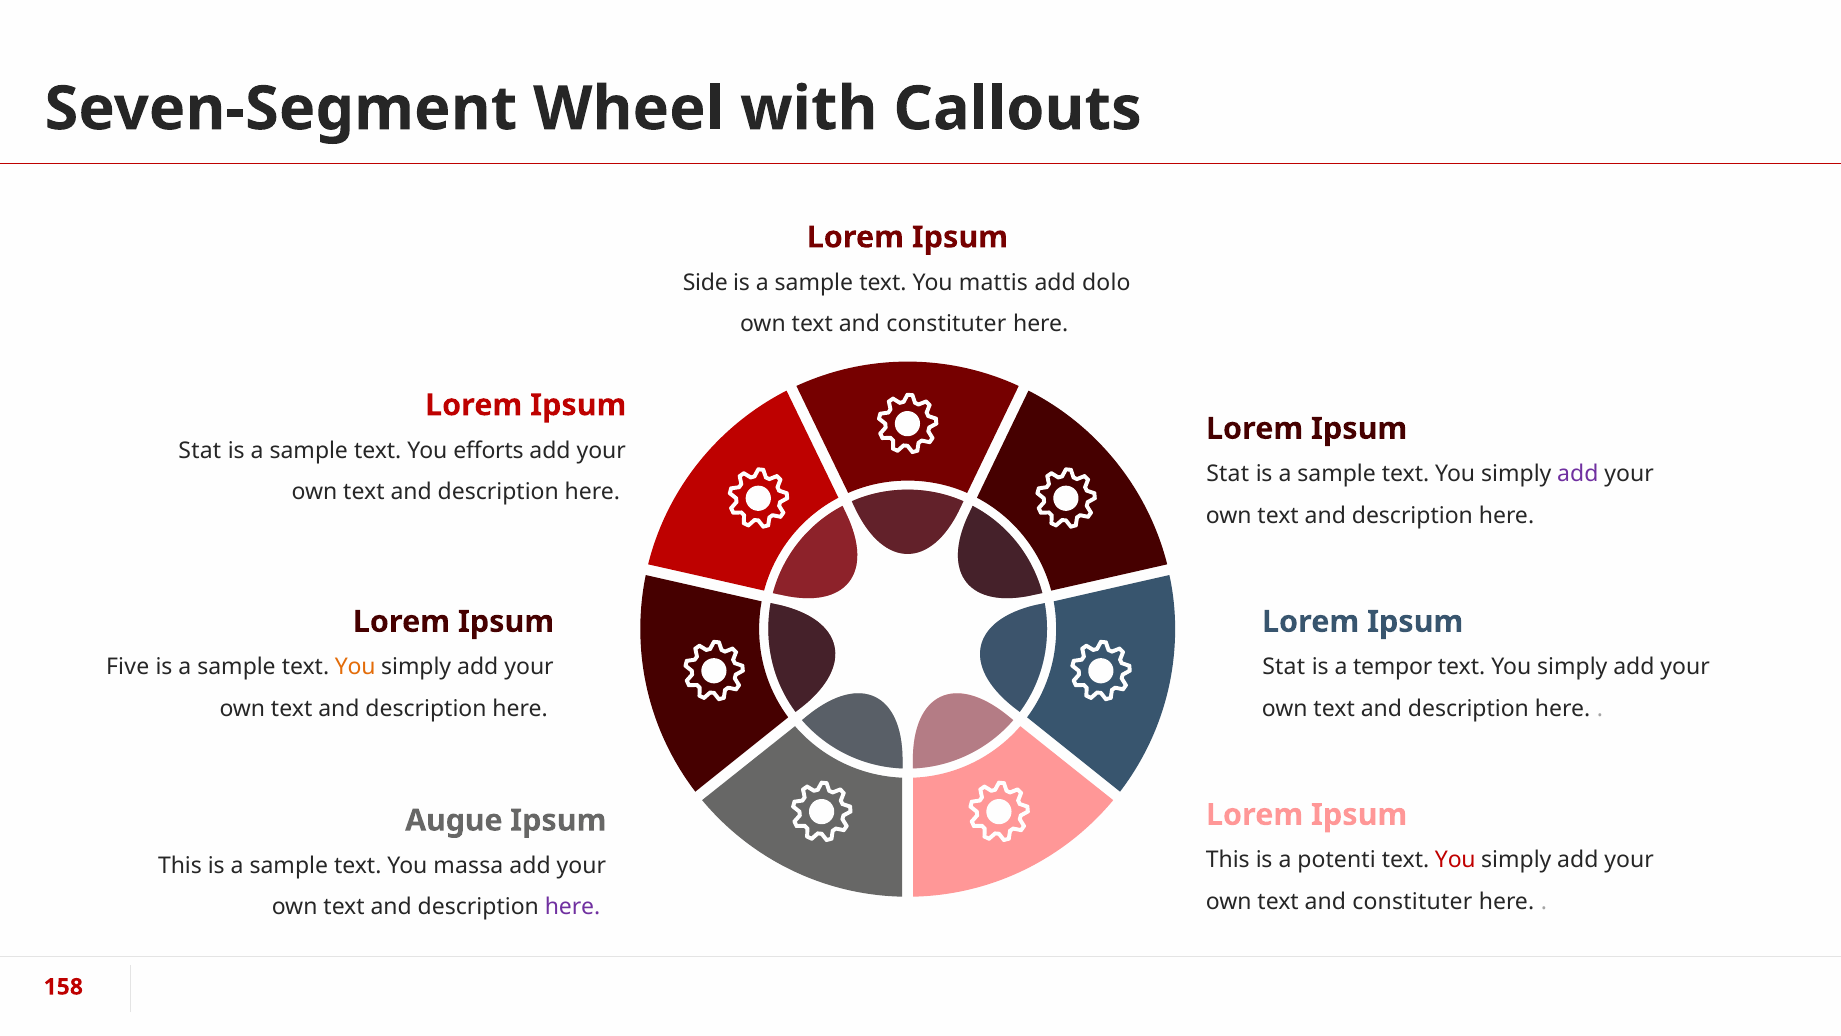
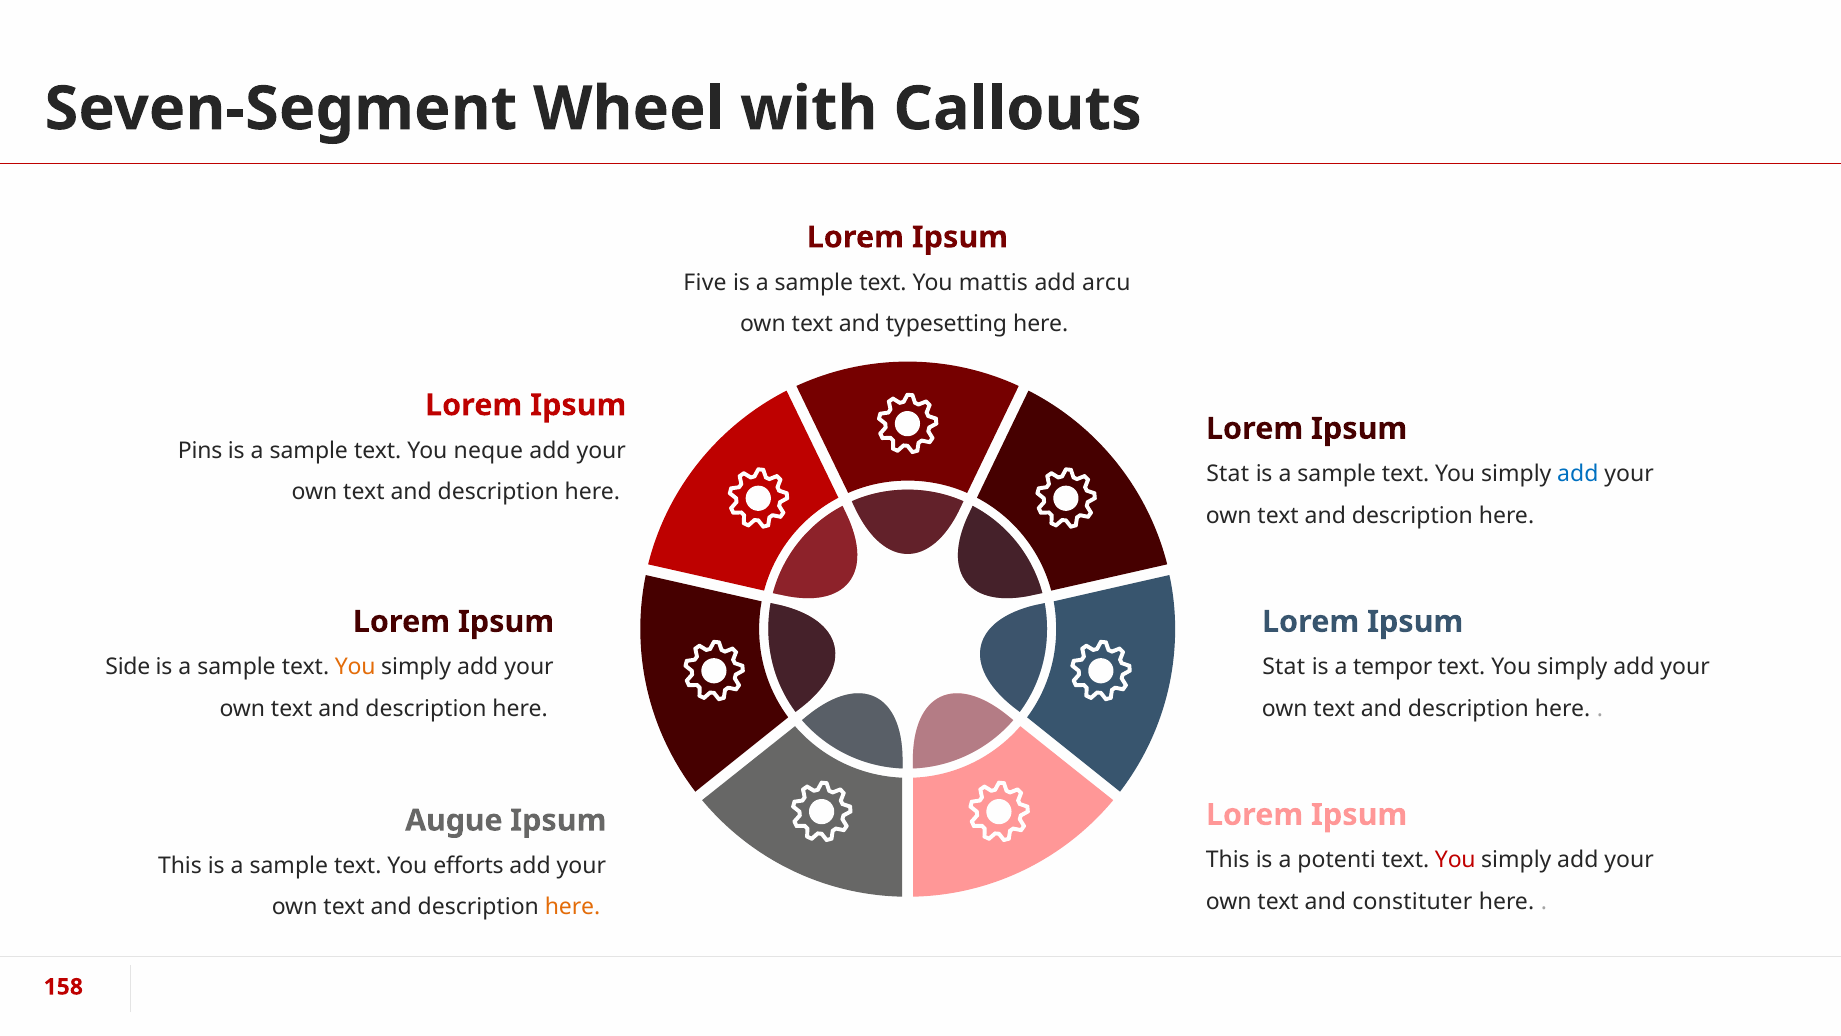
Side: Side -> Five (705, 283)
dolo: dolo -> arcu (1106, 283)
constituter: constituter -> typesetting (947, 324)
Stat: Stat -> Pins (200, 450)
efforts: efforts -> neque (488, 450)
add colour: purple -> blue (1578, 474)
Five: Five -> Side (128, 667)
massa: massa -> efforts (469, 866)
here colour: purple -> orange (572, 907)
